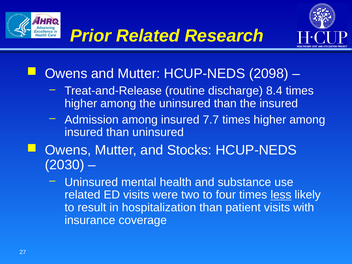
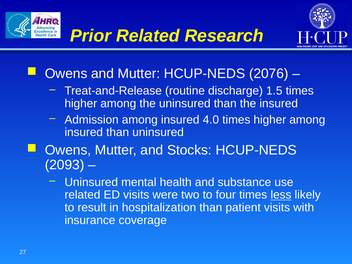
2098: 2098 -> 2076 (269, 74)
8.4: 8.4 -> 1.5 (274, 91)
7.7: 7.7 -> 4.0 (211, 120)
2030: 2030 -> 2093 (65, 165)
